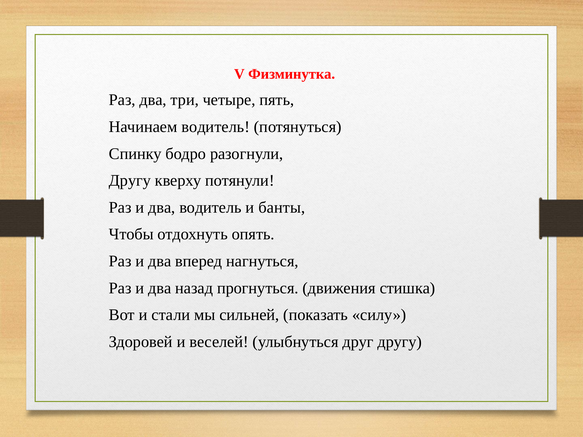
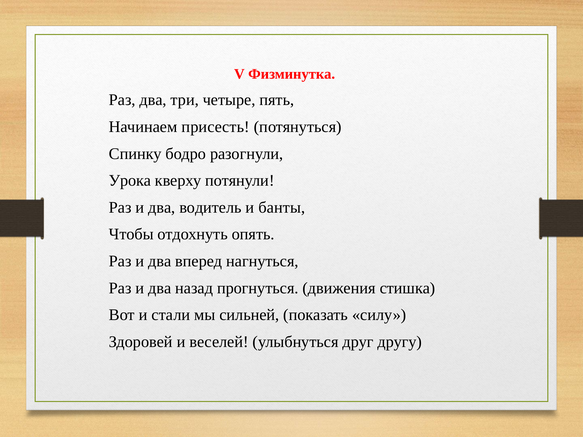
Начинаем водитель: водитель -> присесть (216, 127)
Другу: Другу -> Урока (130, 181)
